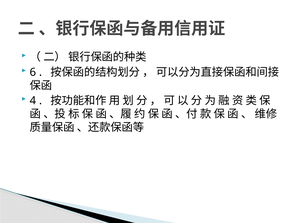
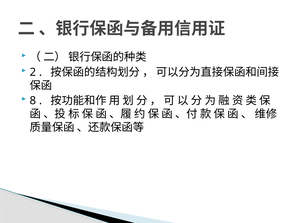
6: 6 -> 2 (33, 72)
4: 4 -> 8 (33, 101)
